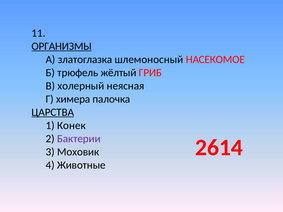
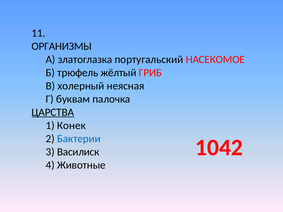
ОРГАНИЗМЫ underline: present -> none (62, 46)
шлемоносный: шлемоносный -> португальский (149, 60)
химера: химера -> буквам (73, 99)
Бактерии colour: purple -> blue (79, 139)
2614: 2614 -> 1042 (219, 148)
Моховик: Моховик -> Василиск (78, 152)
